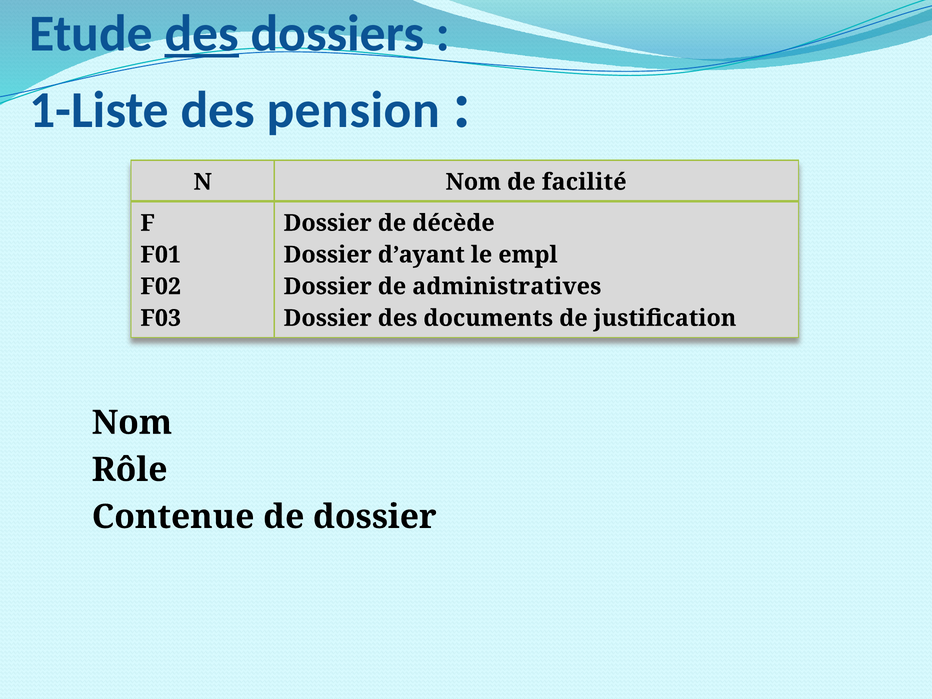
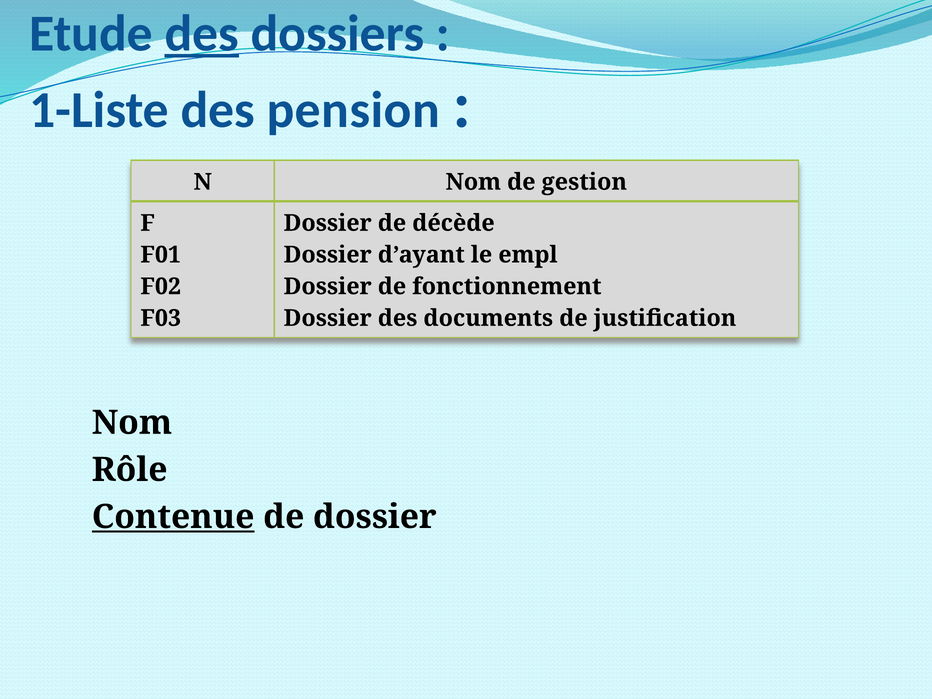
facilité: facilité -> gestion (584, 182)
administratives: administratives -> fonctionnement (507, 286)
Contenue underline: none -> present (173, 517)
